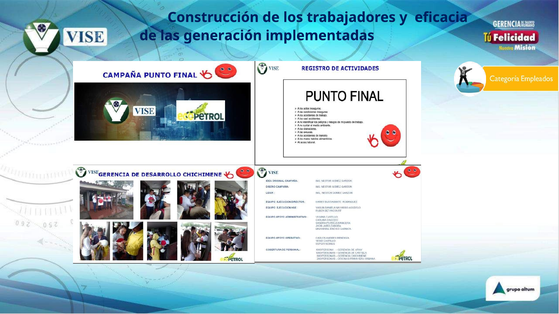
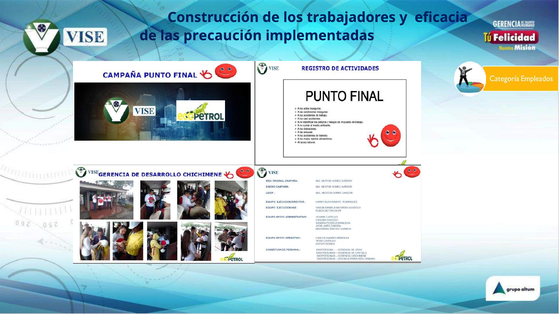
generación: generación -> precaución (223, 36)
